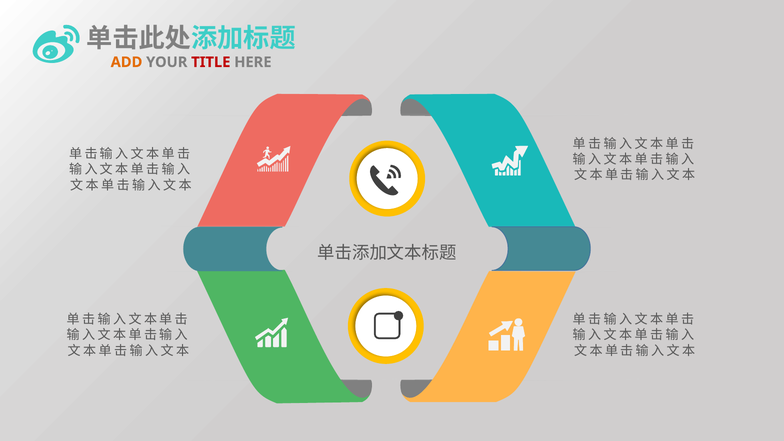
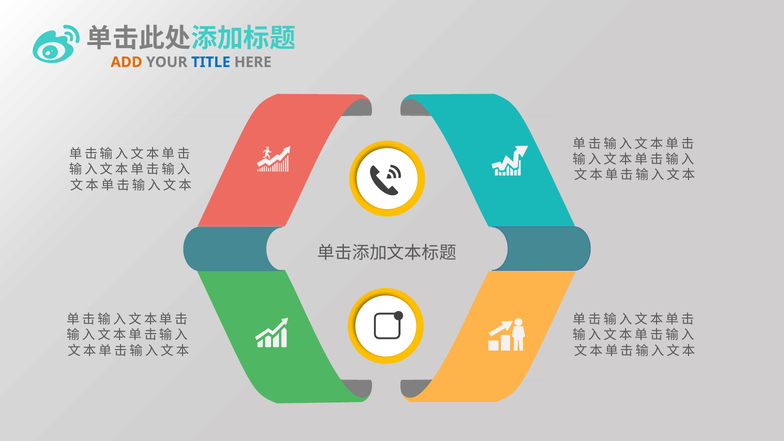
TITLE colour: red -> blue (211, 62)
